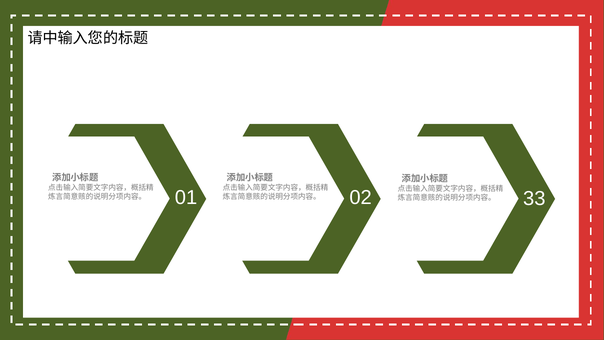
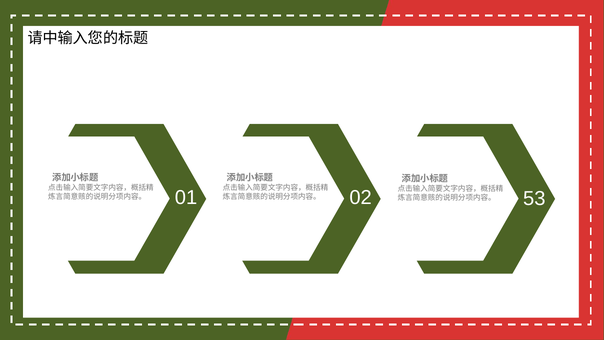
33: 33 -> 53 (534, 198)
